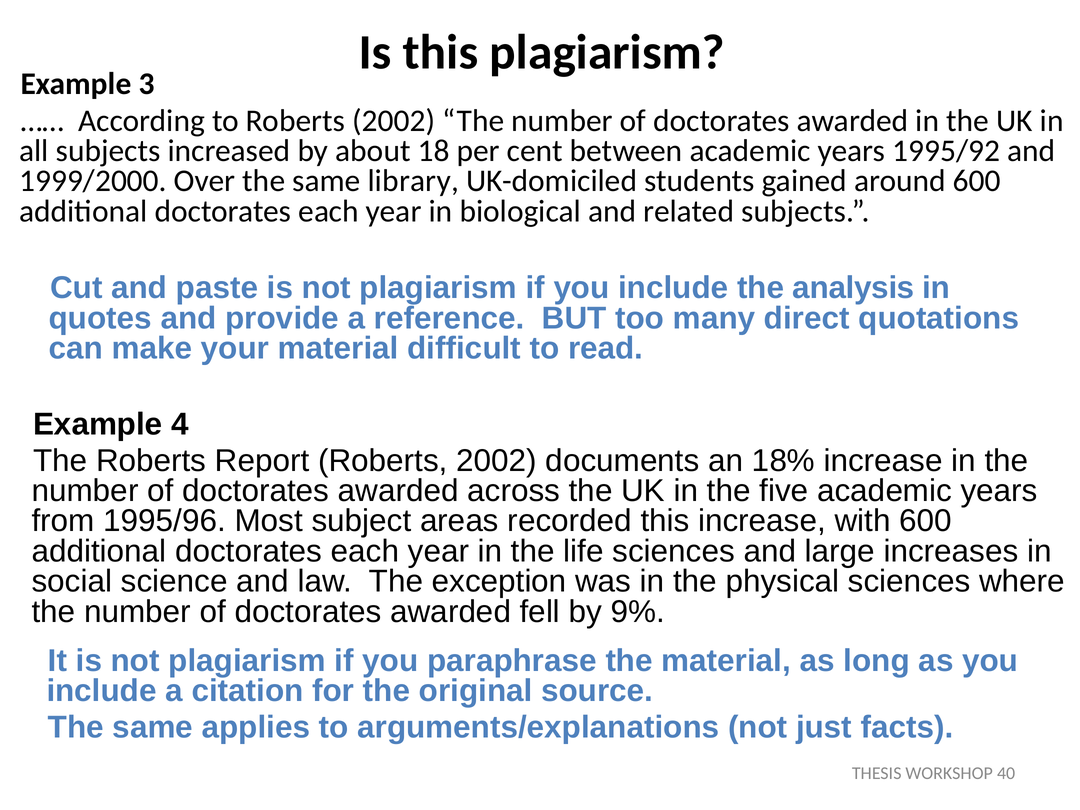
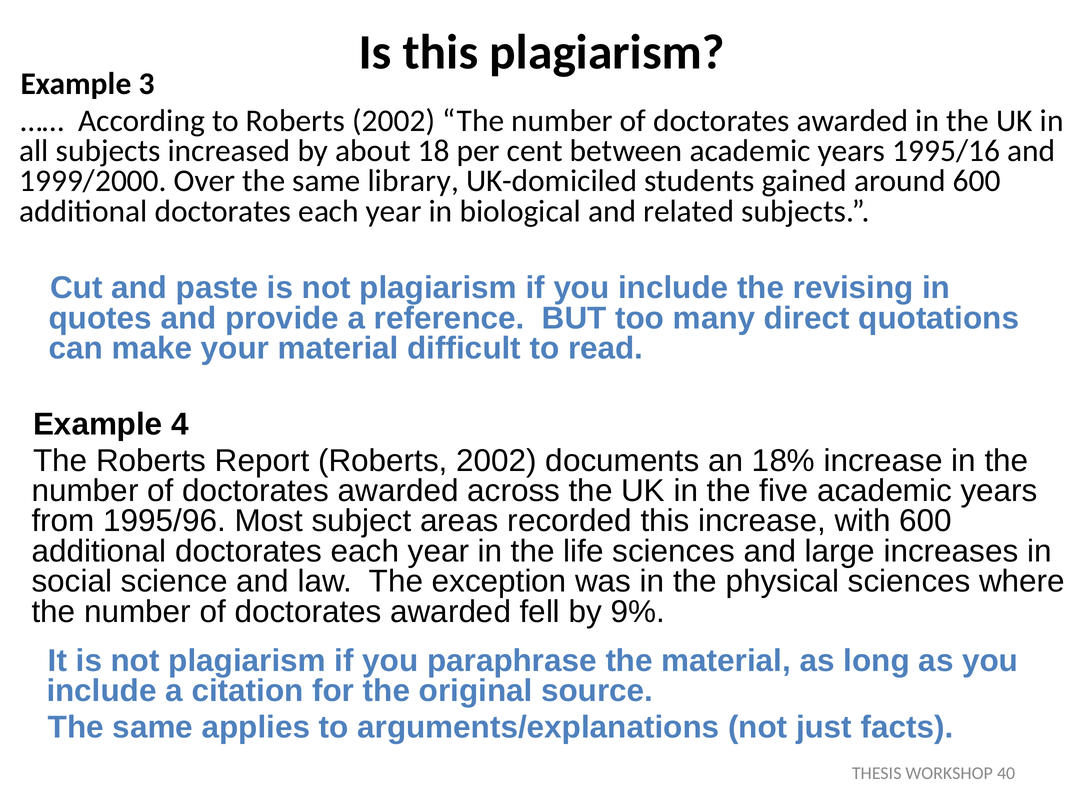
1995/92: 1995/92 -> 1995/16 (946, 151)
analysis: analysis -> revising (853, 288)
